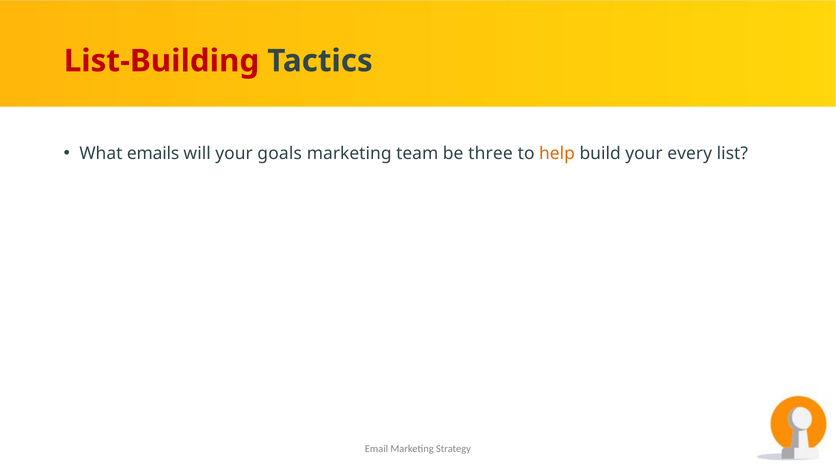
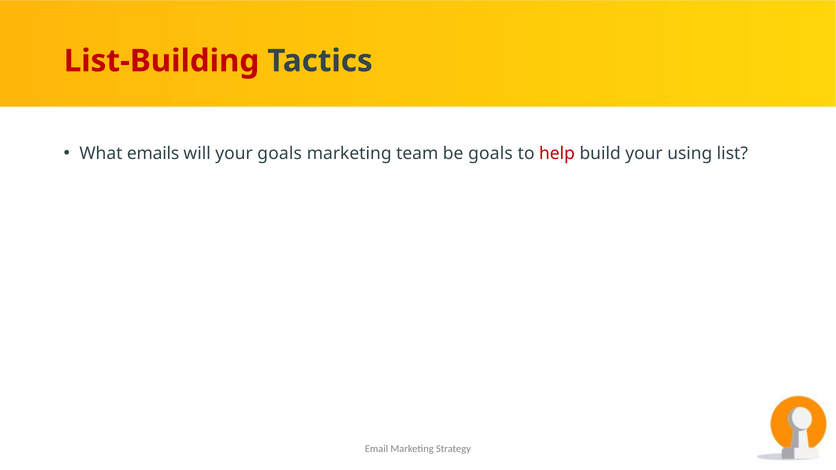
be three: three -> goals (490, 154)
help colour: orange -> red (557, 154)
every: every -> using (690, 154)
